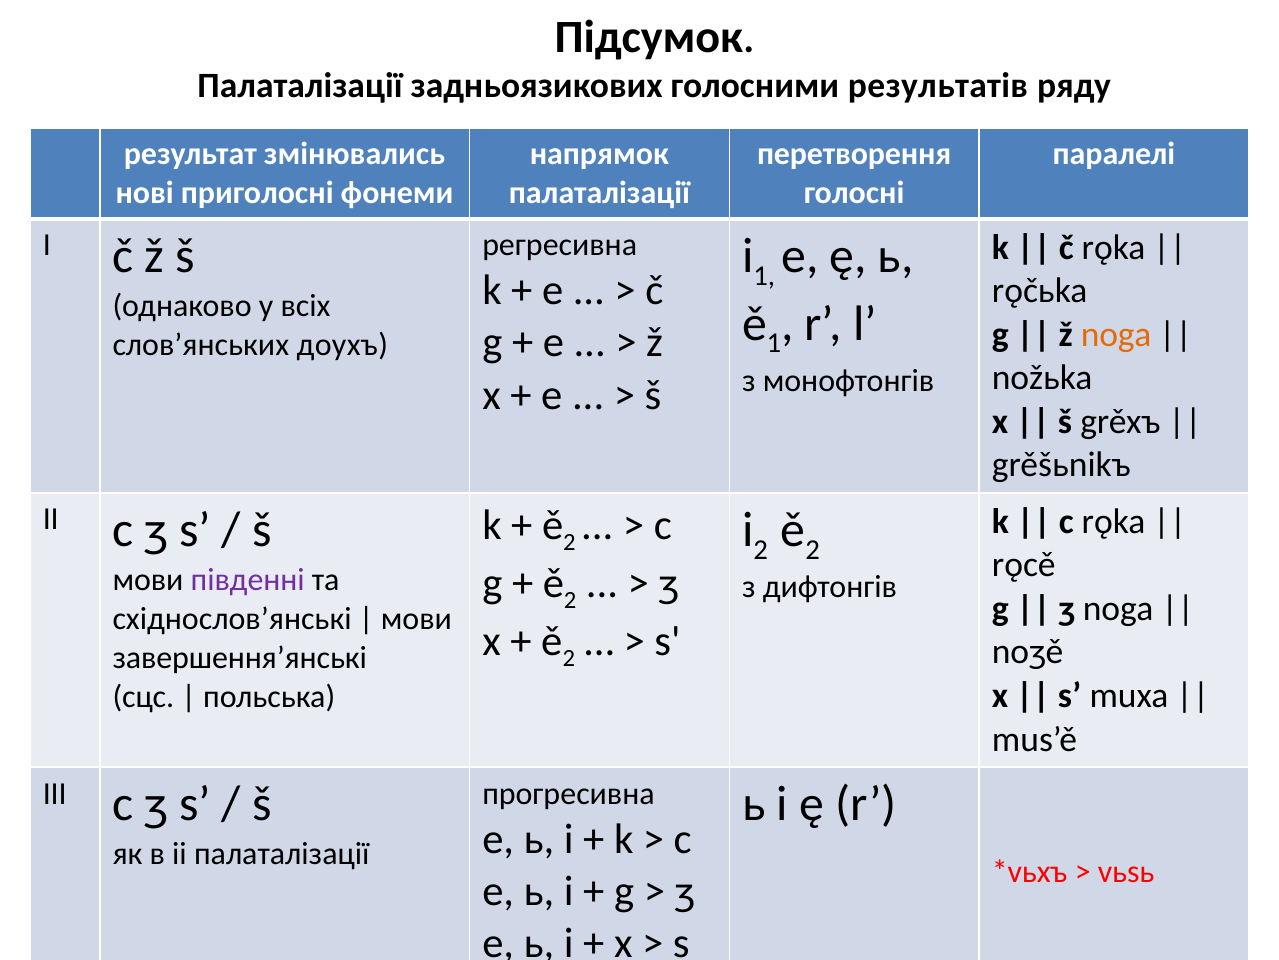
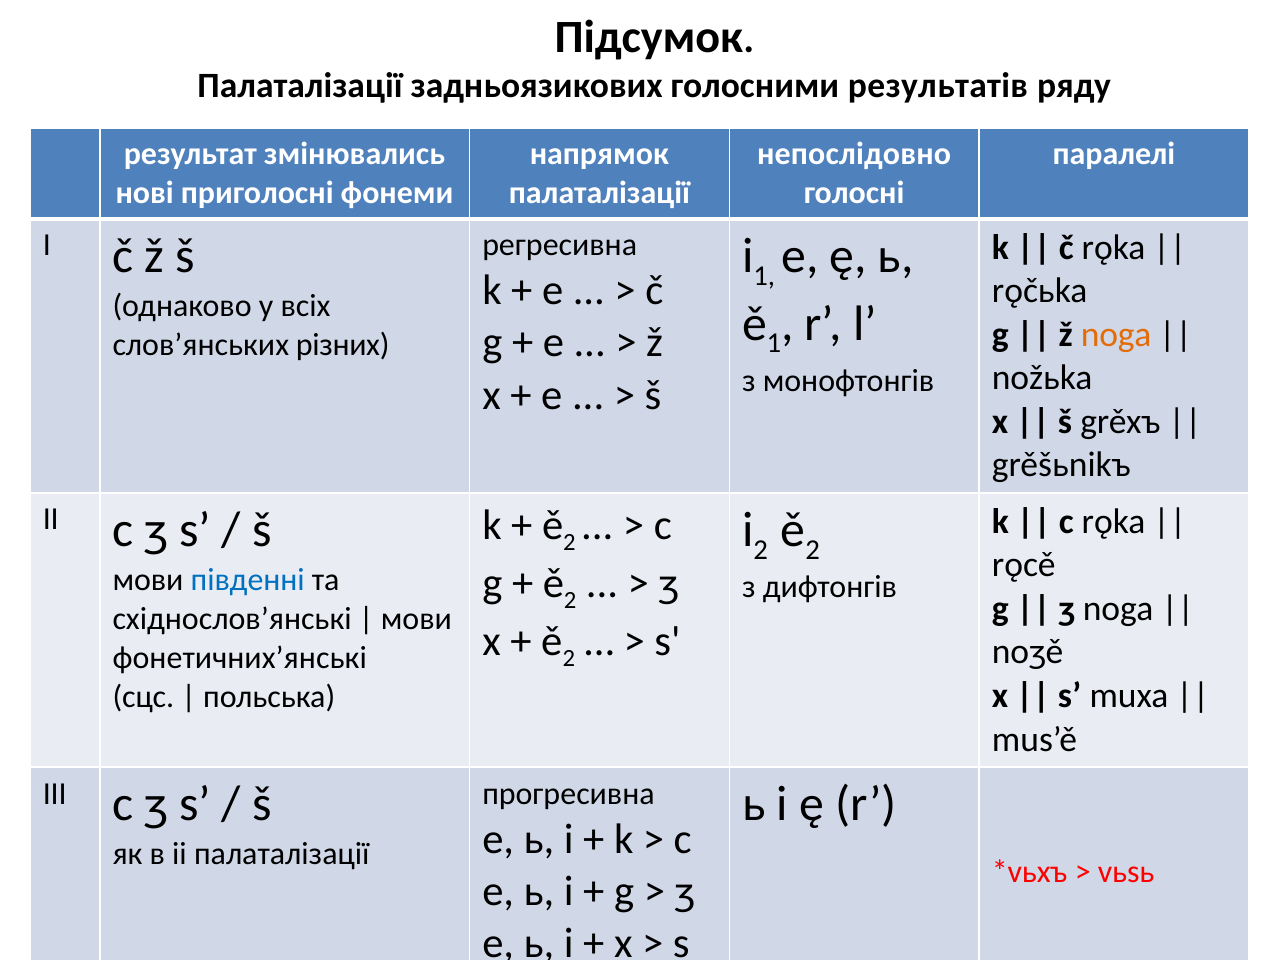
перетворення: перетворення -> непослідовно (854, 154)
доухъ: доухъ -> різних (343, 345)
південні colour: purple -> blue (248, 580)
завершення’янські: завершення’янські -> фонетичних’янські (240, 658)
